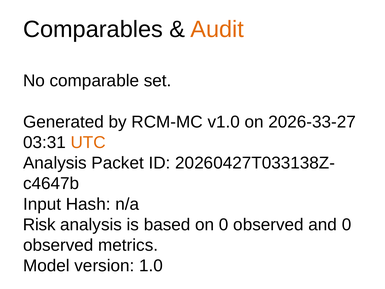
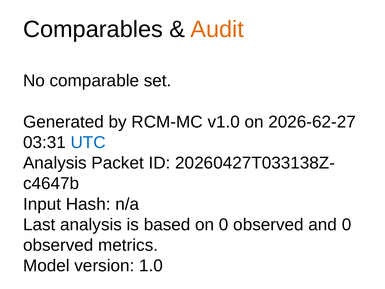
2026-33-27: 2026-33-27 -> 2026-62-27 (312, 122)
UTC colour: orange -> blue (88, 142)
Risk: Risk -> Last (39, 225)
